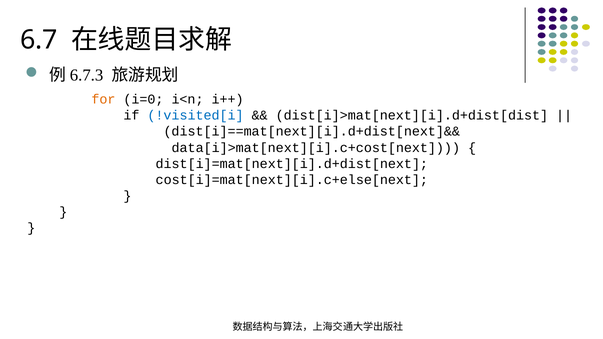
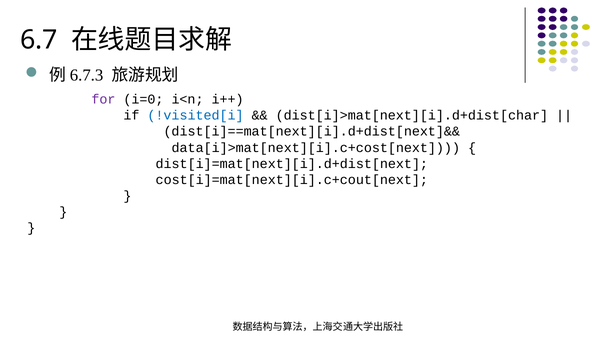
for colour: orange -> purple (103, 99)
dist[i]>mat[next][i].d+dist[dist: dist[i]>mat[next][i].d+dist[dist -> dist[i]>mat[next][i].d+dist[char (412, 116)
cost[i]=mat[next][i].c+else[next: cost[i]=mat[next][i].c+else[next -> cost[i]=mat[next][i].c+cout[next (292, 180)
